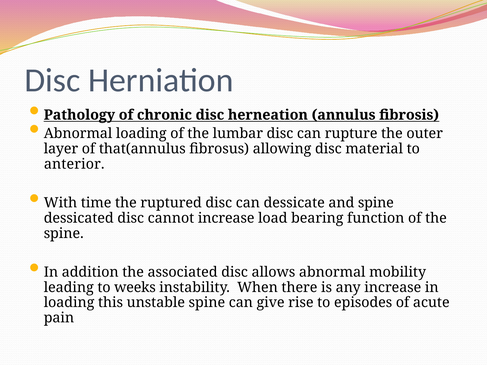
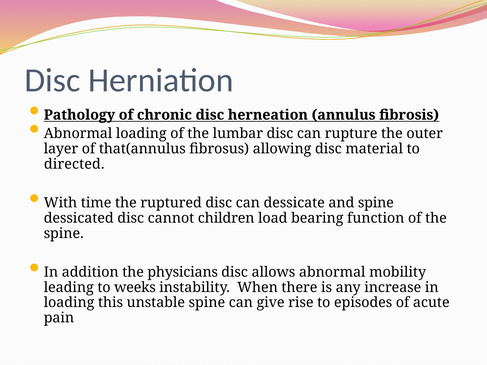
anterior: anterior -> directed (74, 164)
cannot increase: increase -> children (226, 218)
associated: associated -> physicians (183, 272)
